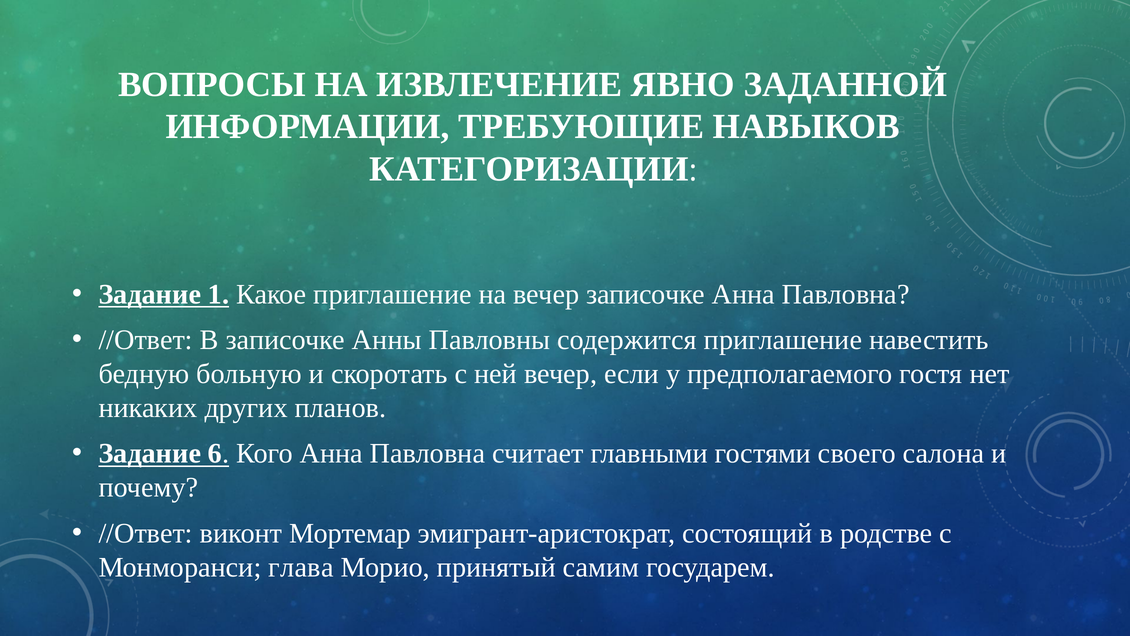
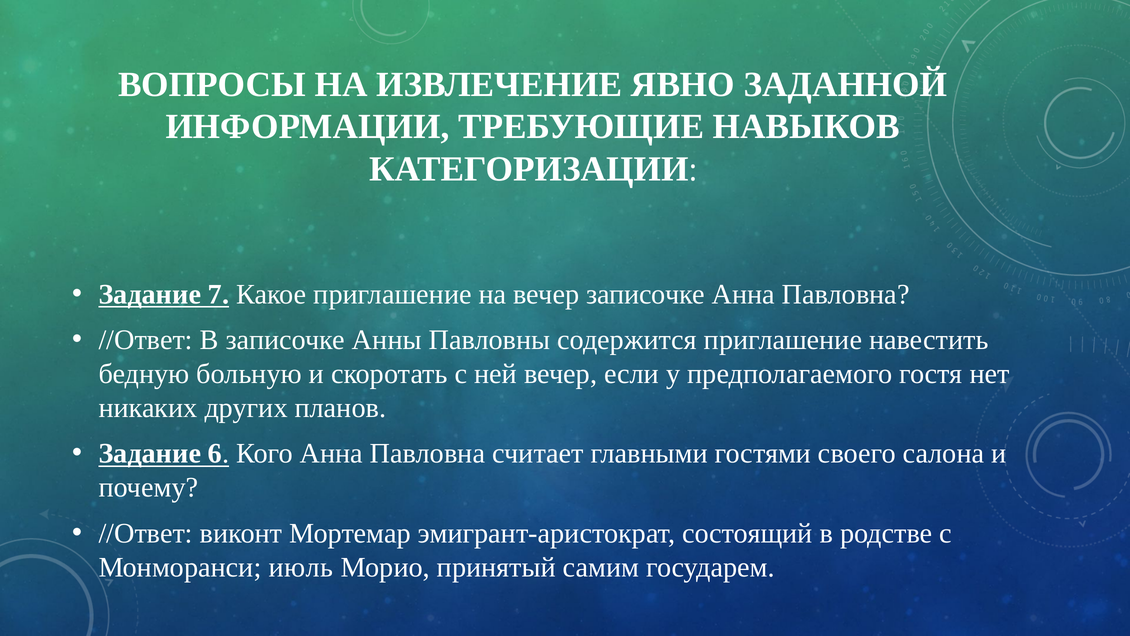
1: 1 -> 7 (219, 294)
глава: глава -> июль (301, 567)
